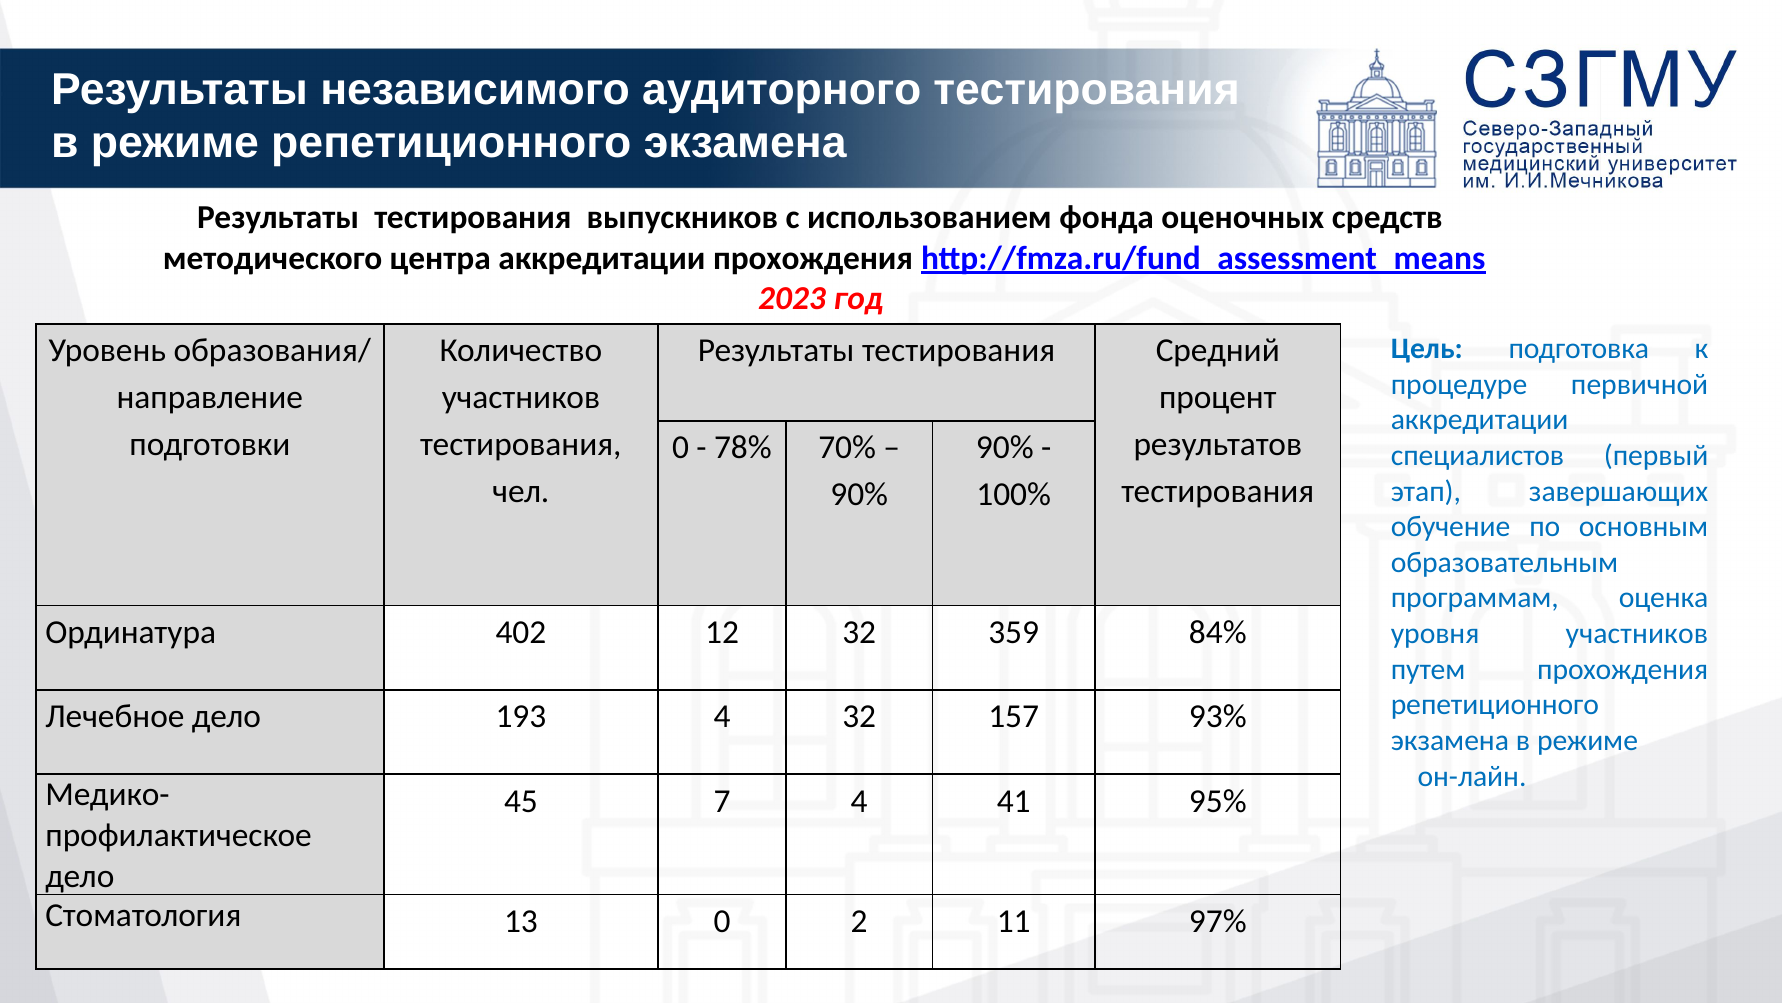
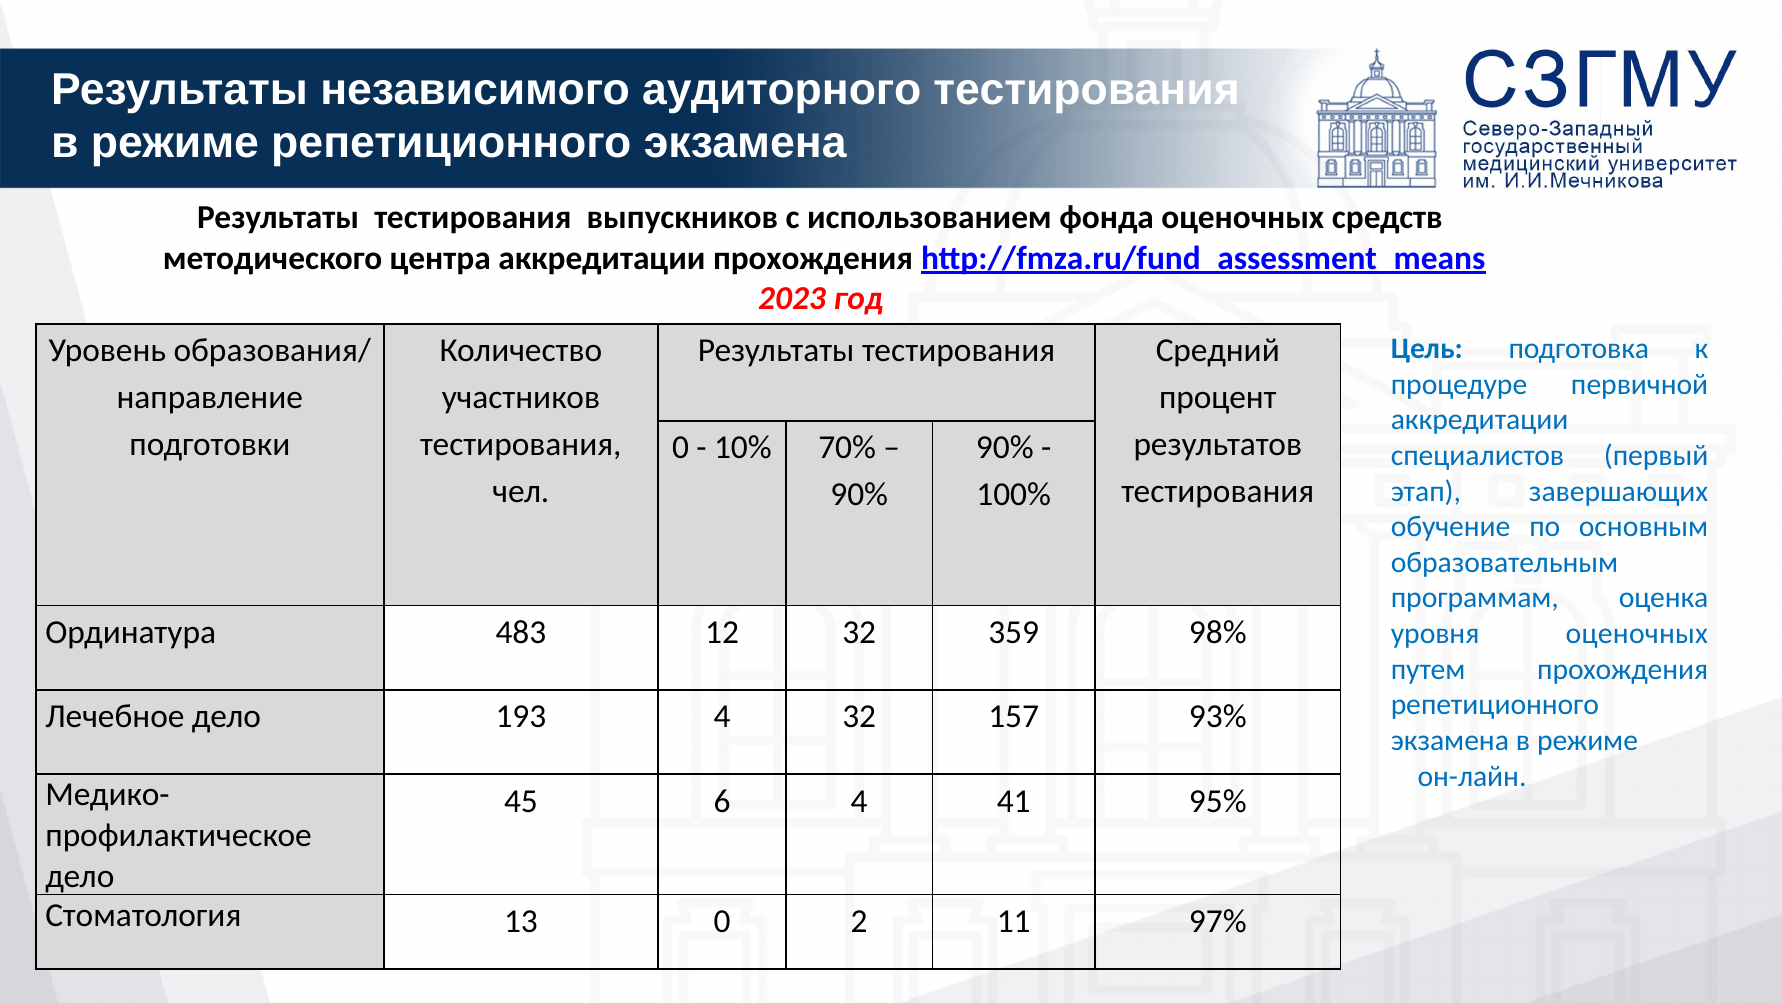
78%: 78% -> 10% (743, 448)
402: 402 -> 483 (521, 632)
84%: 84% -> 98% (1218, 632)
уровня участников: участников -> оценочных (1637, 633)
7: 7 -> 6 (722, 801)
